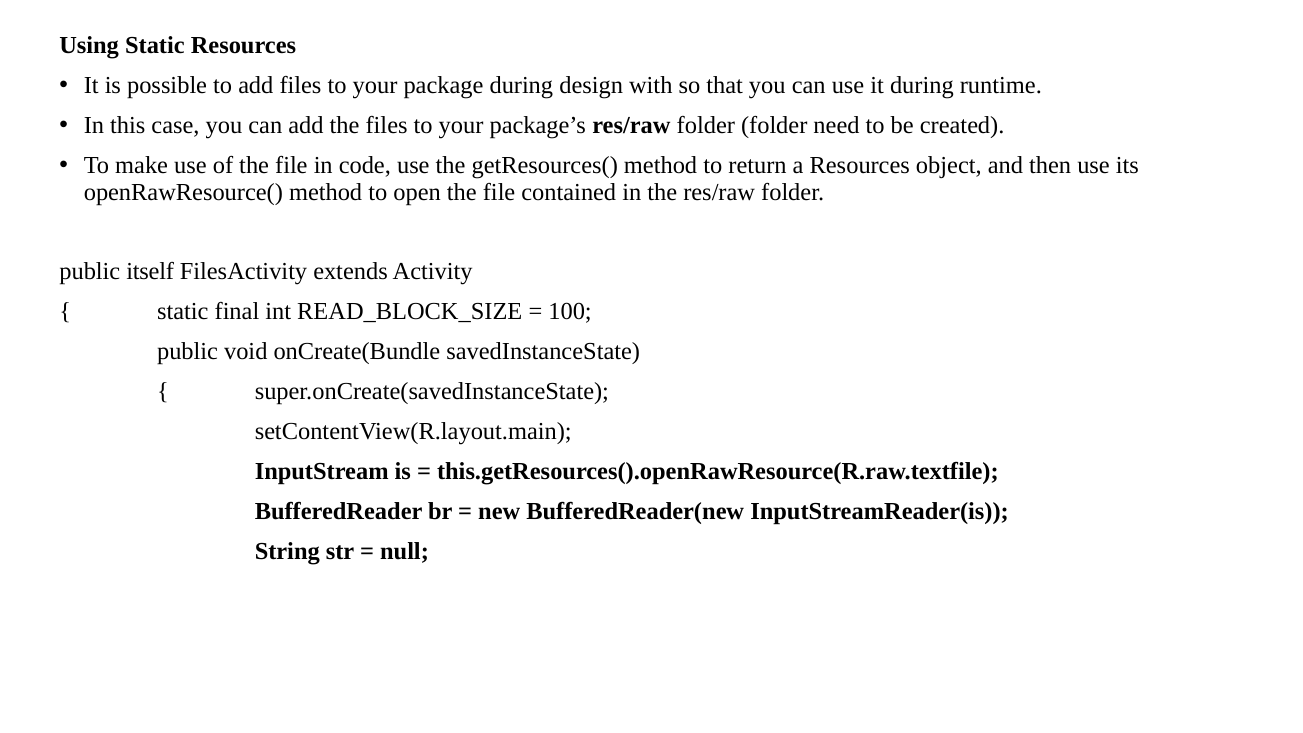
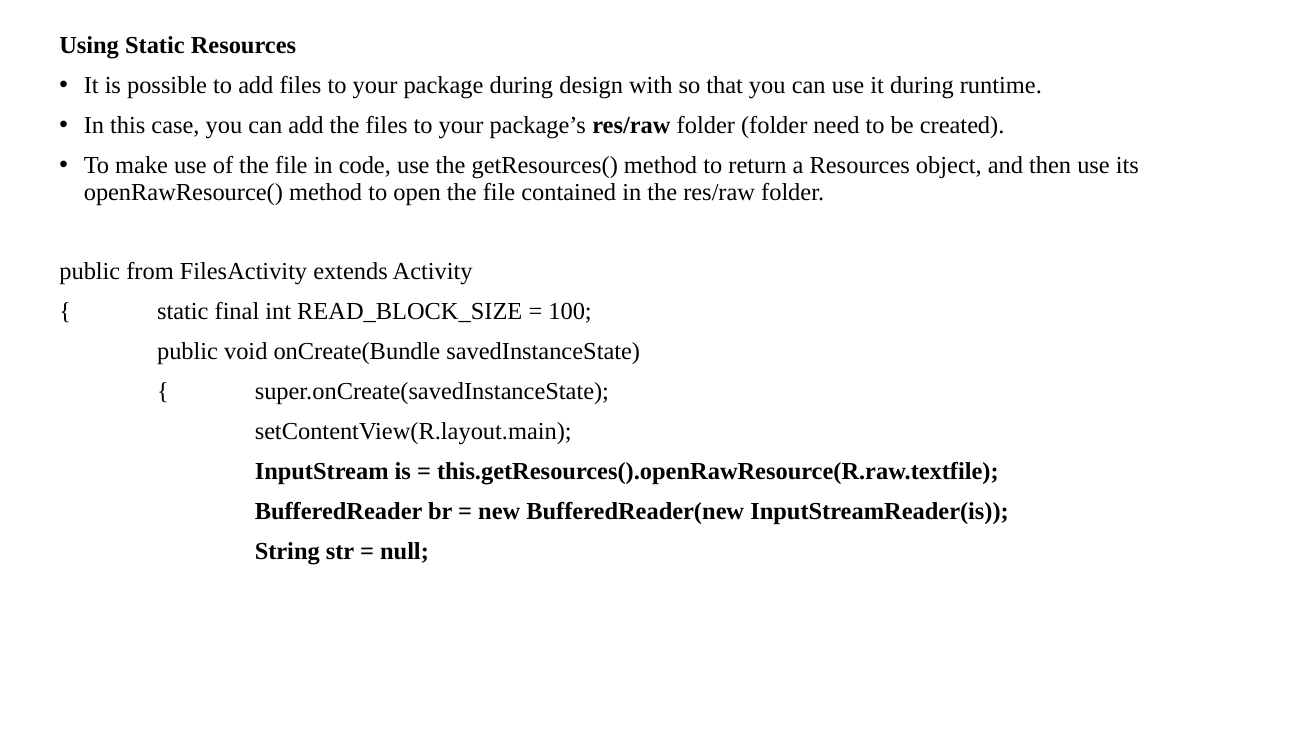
itself: itself -> from (150, 272)
